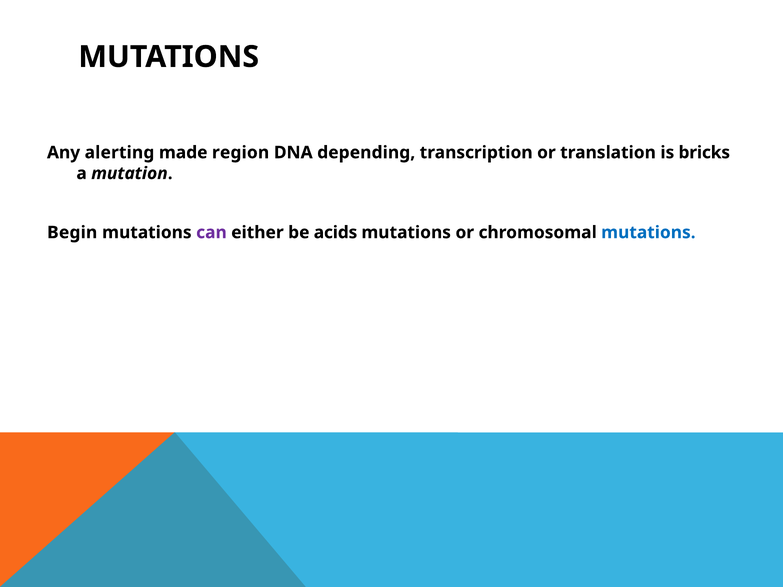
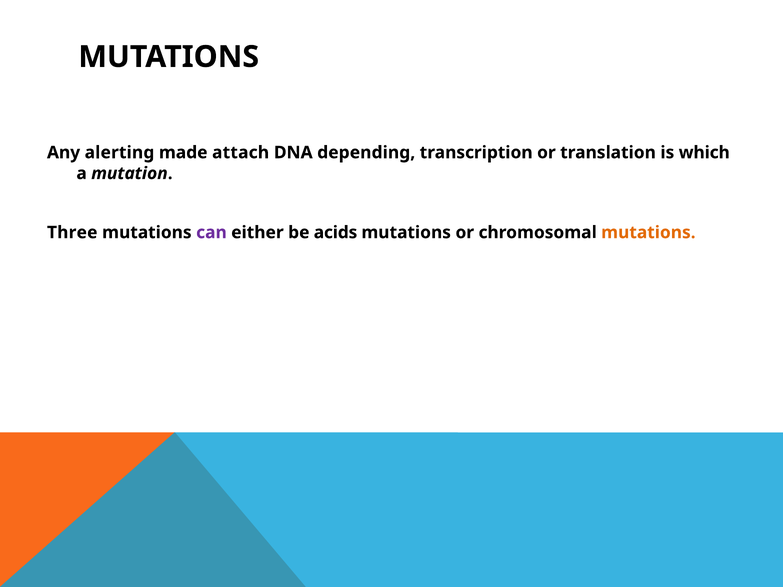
region: region -> attach (241, 153)
bricks: bricks -> which (704, 153)
Begin: Begin -> Three (72, 233)
mutations colour: blue -> orange (648, 233)
